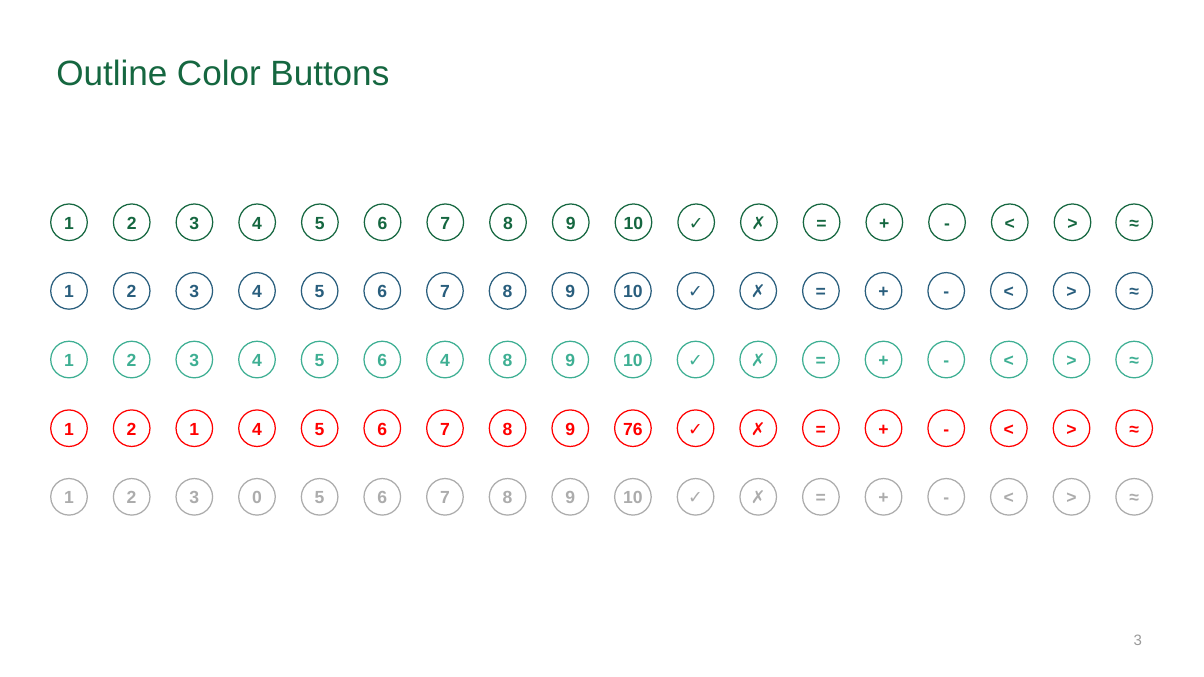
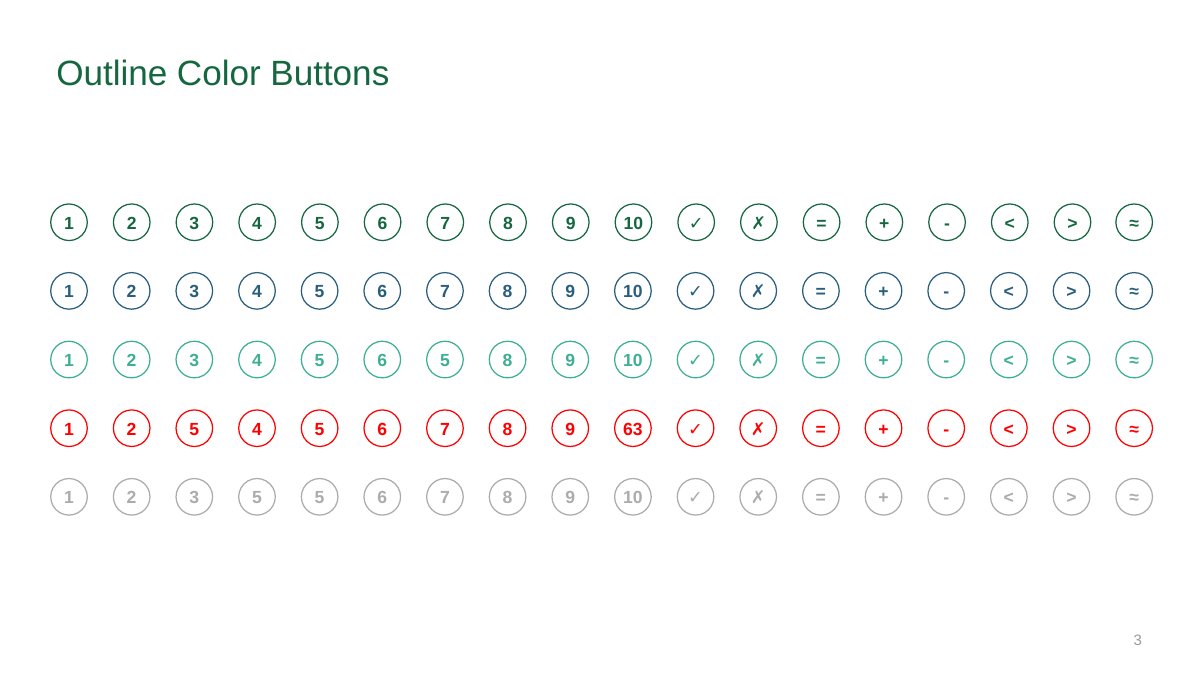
6 4: 4 -> 5 (445, 361)
2 1: 1 -> 5 (194, 430)
76: 76 -> 63 (633, 430)
3 0: 0 -> 5 (257, 498)
